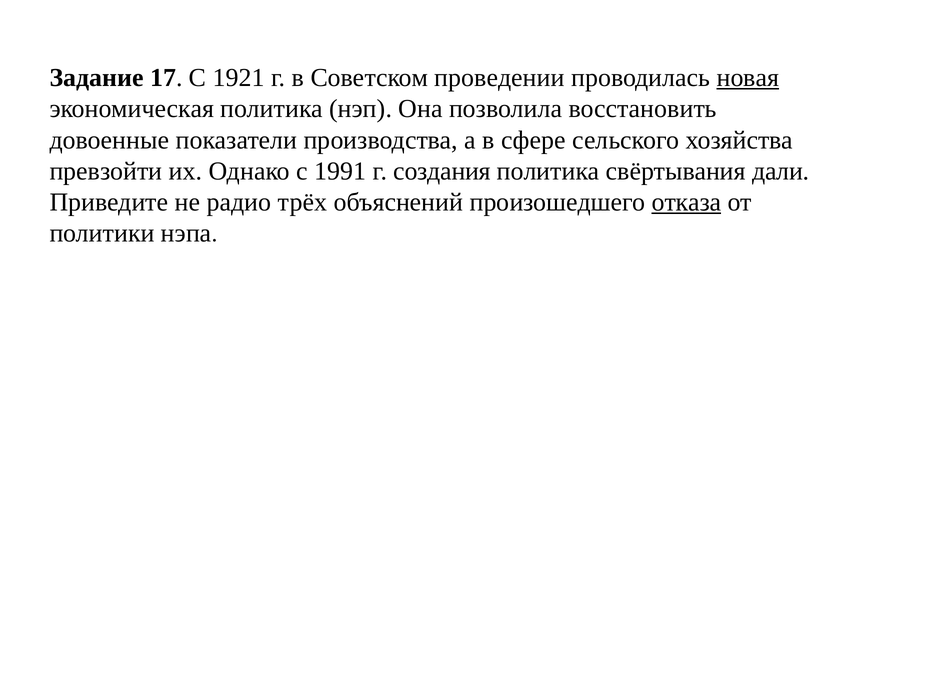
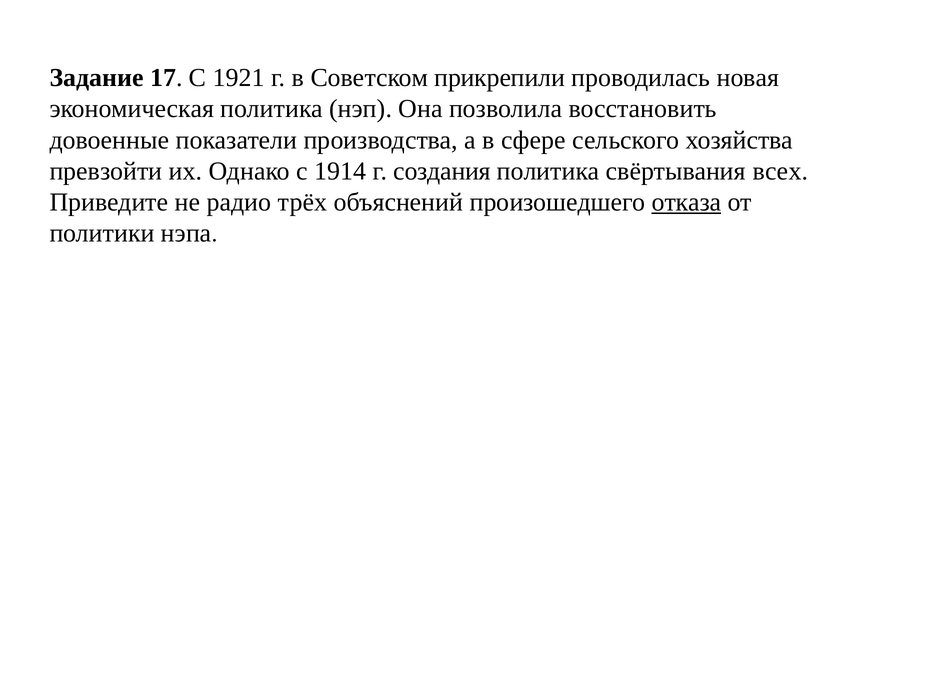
проведении: проведении -> прикрепили (500, 78)
новая underline: present -> none (748, 78)
1991: 1991 -> 1914 (340, 171)
дали: дали -> всех (781, 171)
